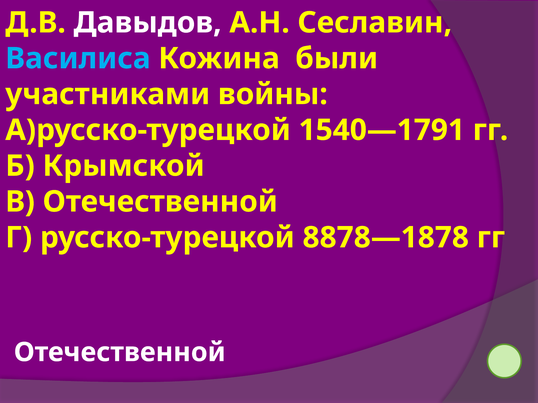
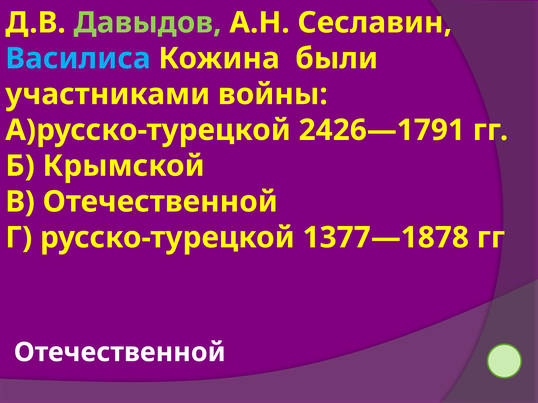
Давыдов colour: white -> light green (148, 23)
1540—1791: 1540—1791 -> 2426—1791 (382, 130)
8878—1878: 8878—1878 -> 1377—1878 (386, 238)
